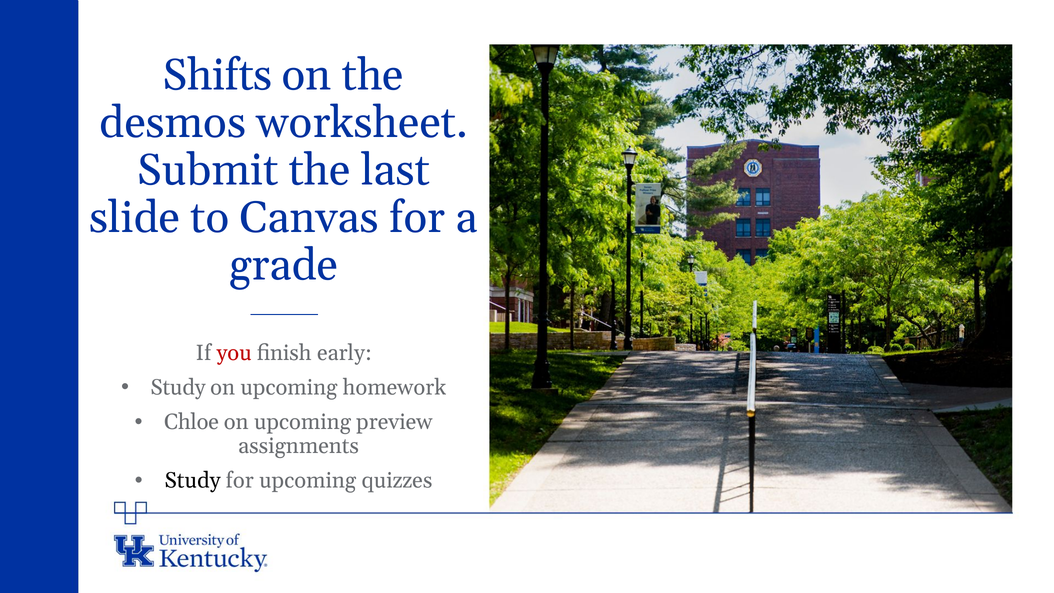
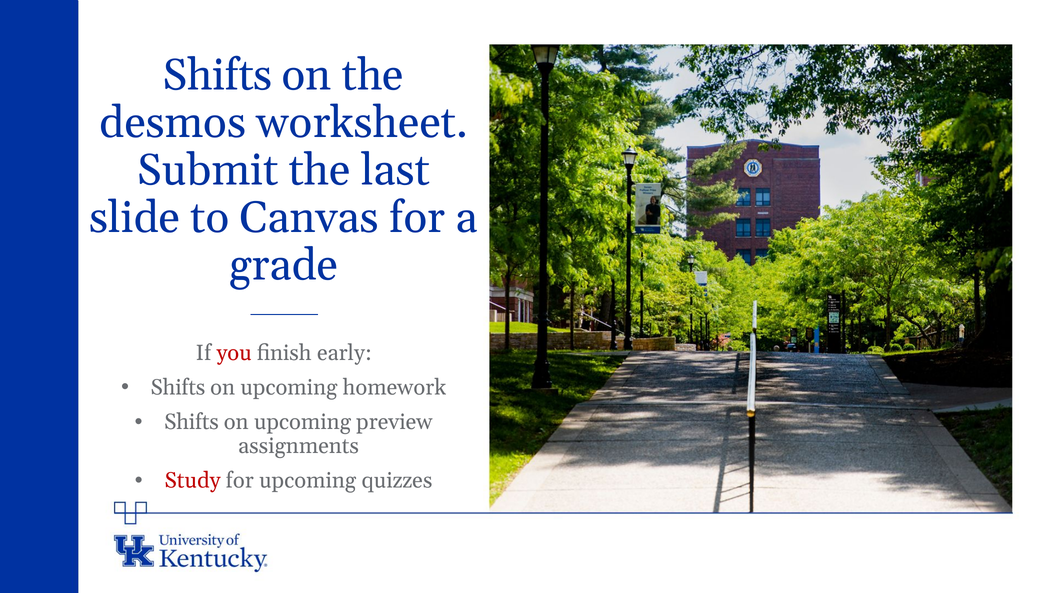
Study: Study -> Shifts (178, 387)
Chloe: Chloe -> Shifts (192, 422)
Study colour: black -> red (192, 481)
